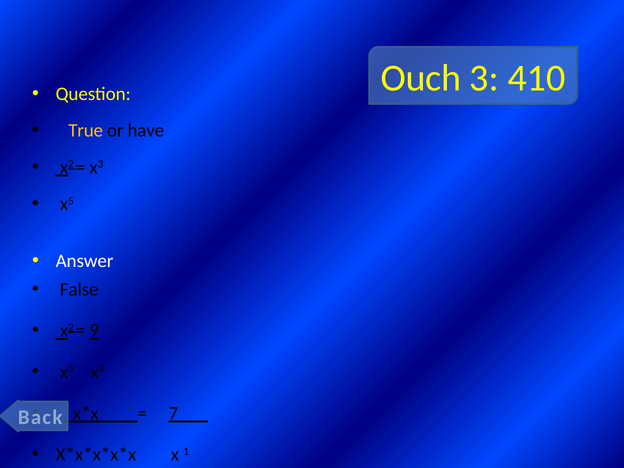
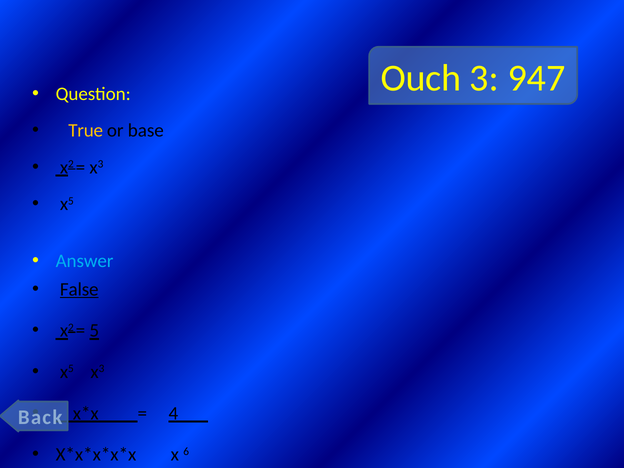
410: 410 -> 947 (536, 78)
have: have -> base (146, 131)
Answer colour: white -> light blue (85, 261)
False underline: none -> present (79, 289)
9: 9 -> 5 (94, 331)
7: 7 -> 4 (173, 413)
1: 1 -> 6 (186, 451)
